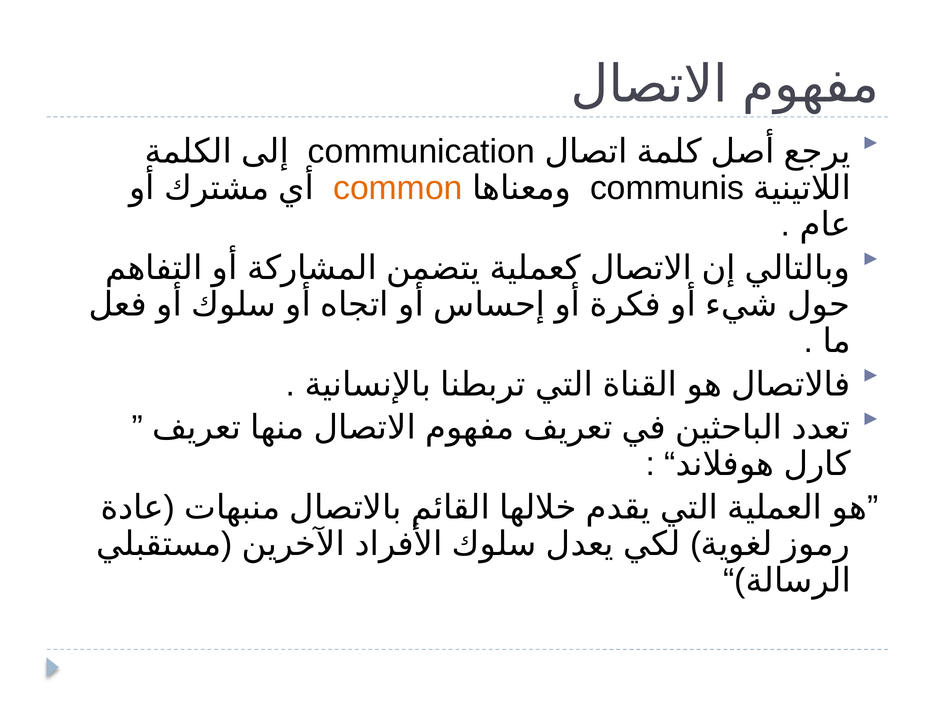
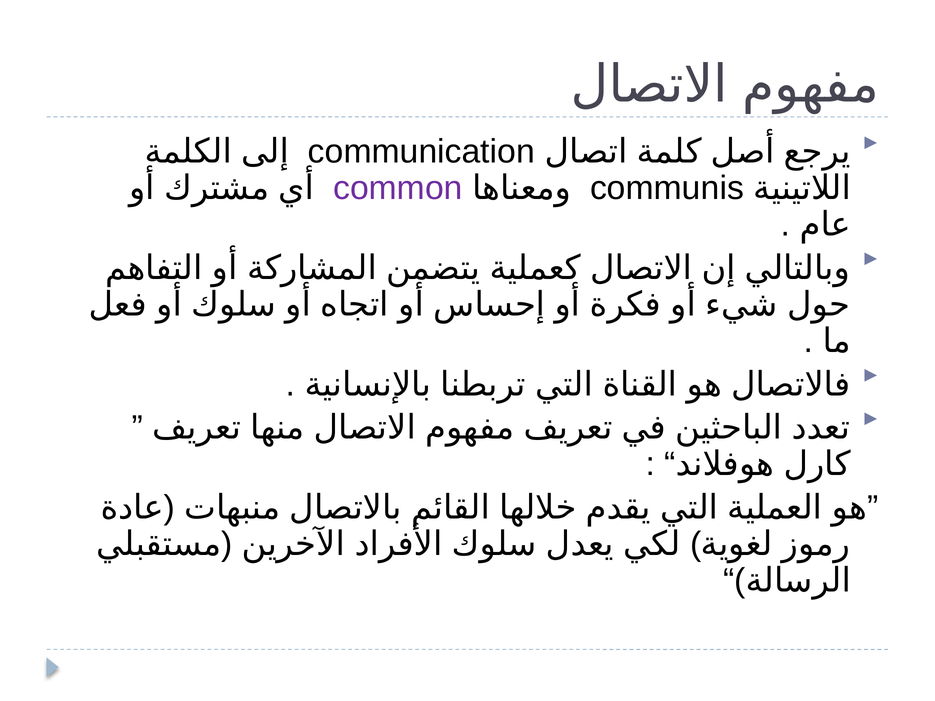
common colour: orange -> purple (398, 188)
